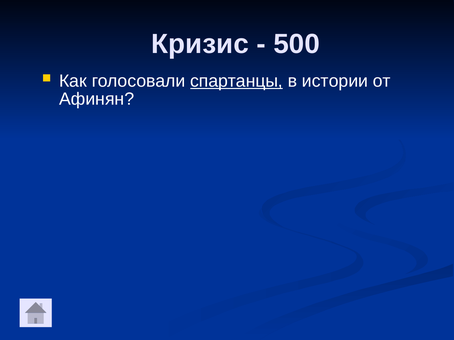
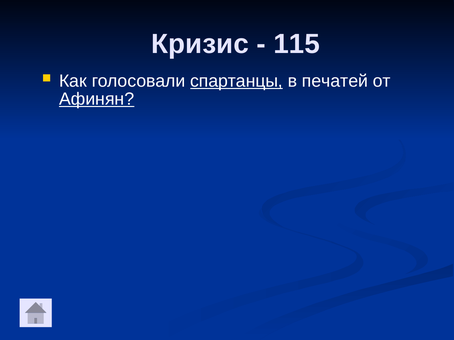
500: 500 -> 115 (297, 44)
истории: истории -> печатей (335, 81)
Афинян underline: none -> present (97, 99)
